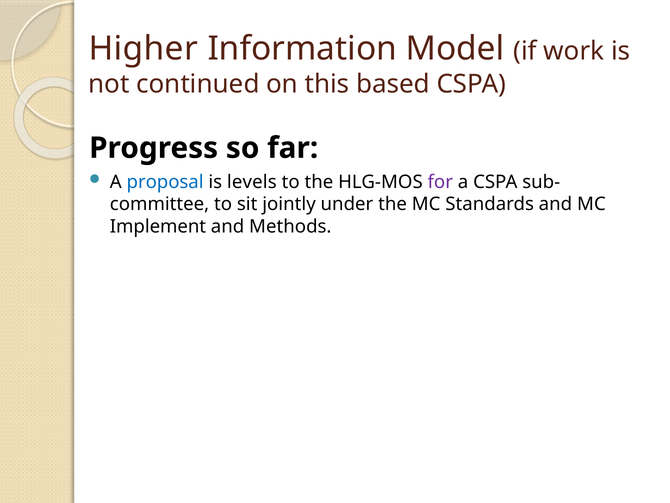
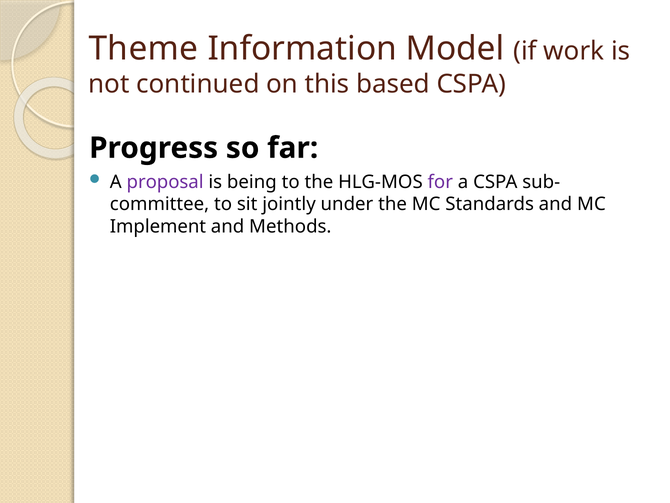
Higher: Higher -> Theme (143, 49)
proposal colour: blue -> purple (165, 182)
levels: levels -> being (252, 182)
